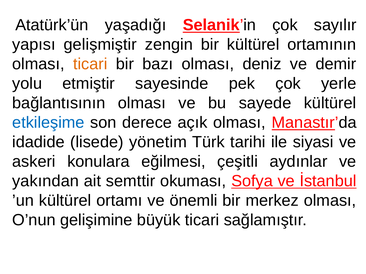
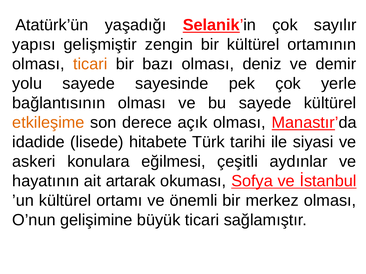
yolu etmiştir: etmiştir -> sayede (89, 84)
etkileşime colour: blue -> orange (48, 123)
yönetim: yönetim -> hitabete (158, 142)
yakından: yakından -> hayatının (46, 181)
semttir: semttir -> artarak (131, 181)
